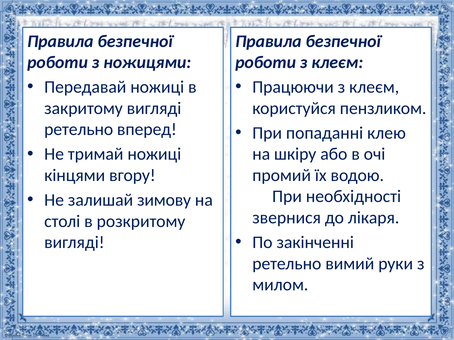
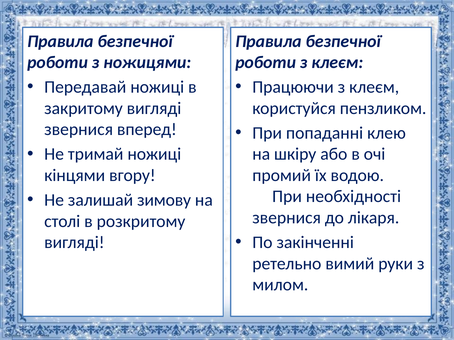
ретельно: ретельно -> звернися (79, 130)
